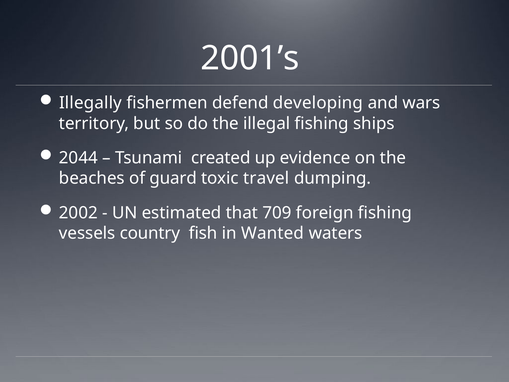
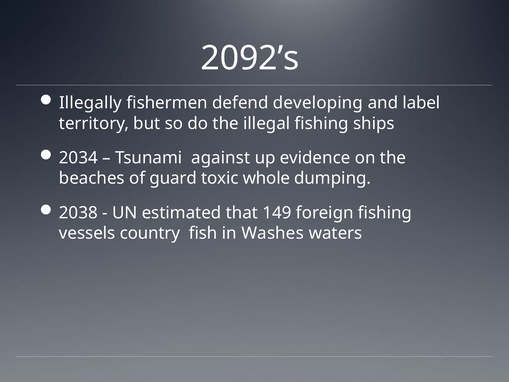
2001’s: 2001’s -> 2092’s (250, 58)
wars: wars -> label (421, 103)
2044: 2044 -> 2034 (78, 158)
created: created -> against (221, 158)
travel: travel -> whole (266, 178)
2002: 2002 -> 2038 (78, 213)
709: 709 -> 149 (277, 213)
Wanted: Wanted -> Washes (273, 233)
